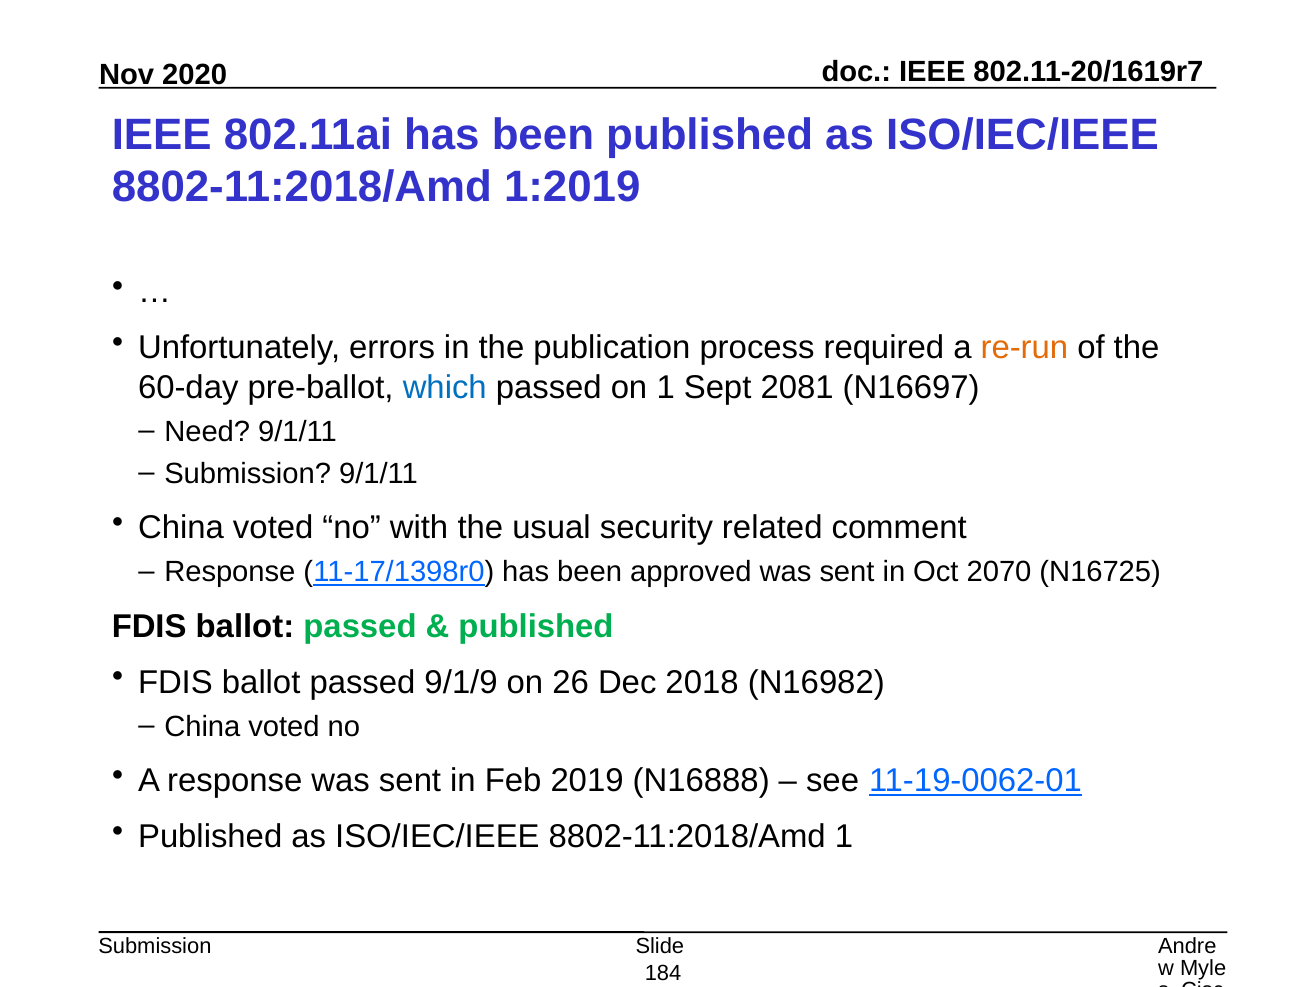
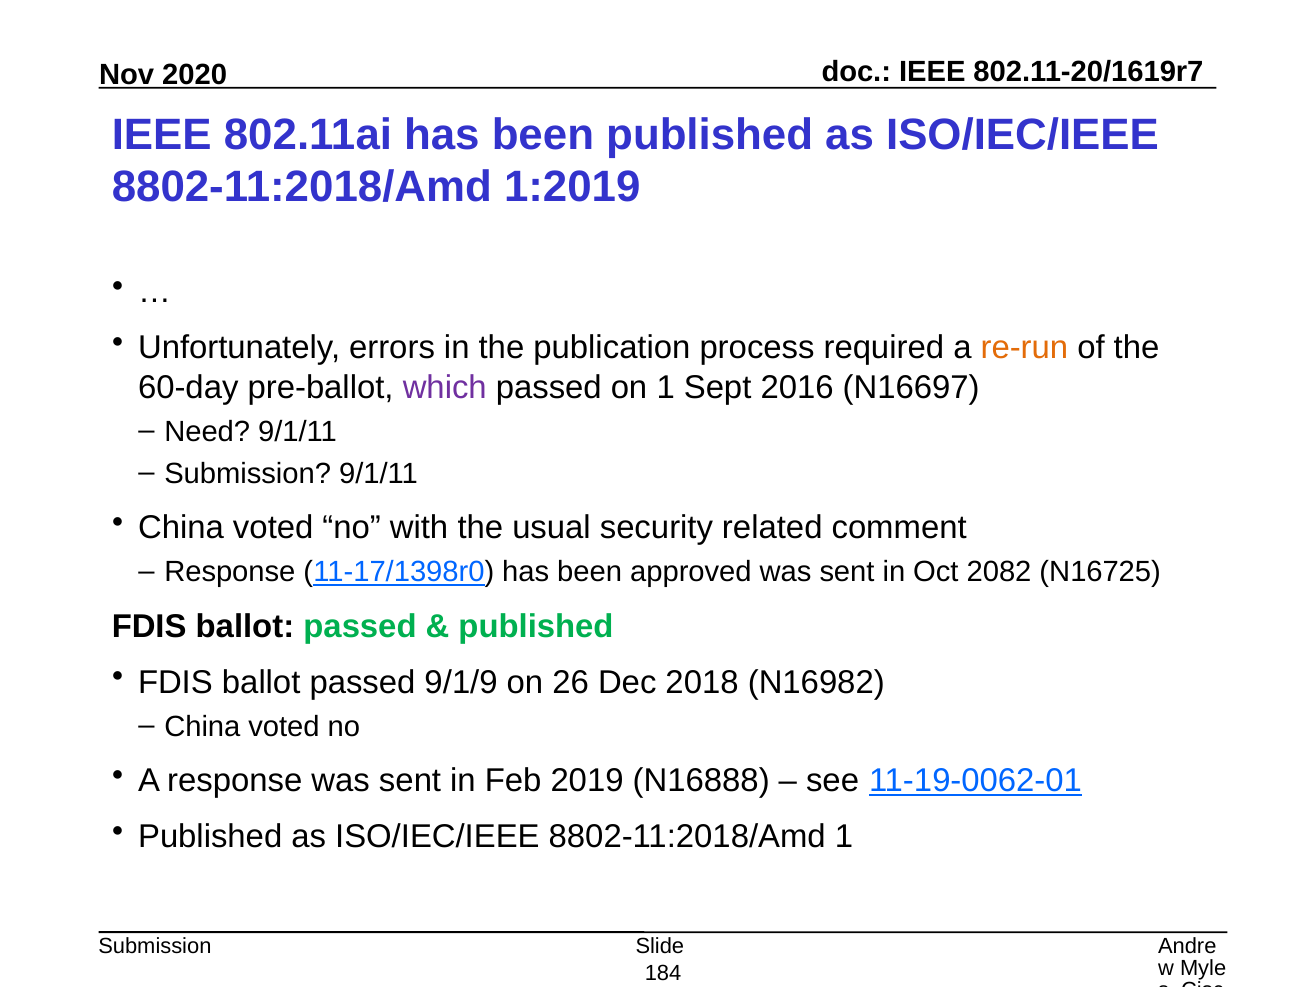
which colour: blue -> purple (445, 387)
2081: 2081 -> 2016 (797, 387)
2070: 2070 -> 2082 (999, 572)
